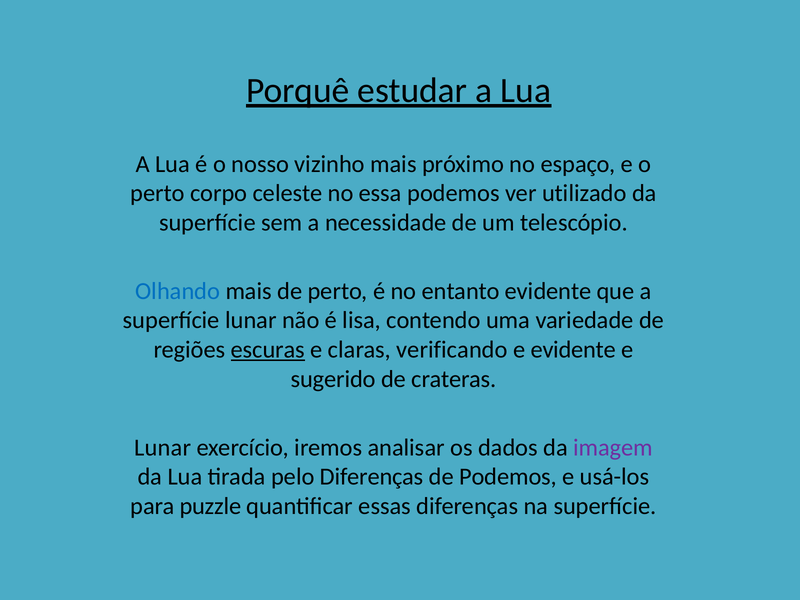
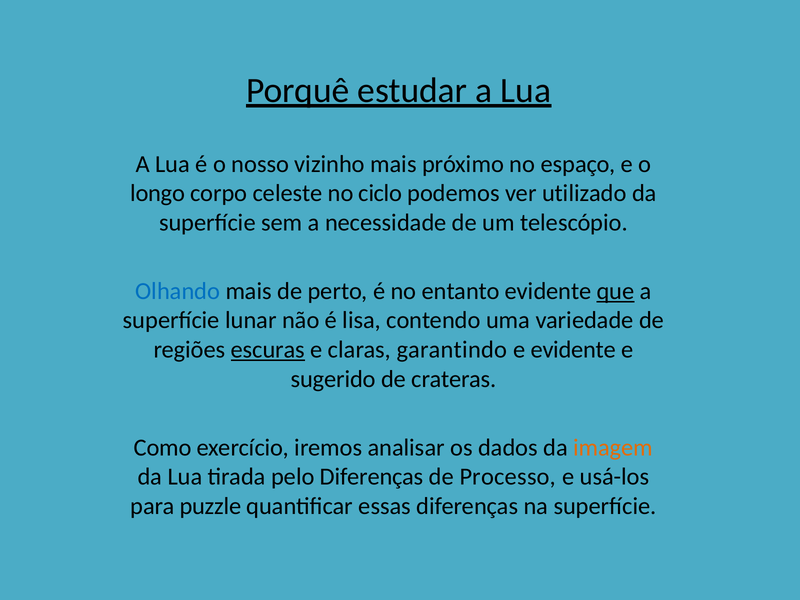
perto: perto -> longo (158, 193)
essa: essa -> ciclo (380, 193)
que underline: none -> present (616, 291)
verificando: verificando -> garantindo (452, 350)
Lunar: Lunar -> Como (163, 447)
imagem colour: purple -> orange (613, 447)
de Podemos: Podemos -> Processo (508, 477)
